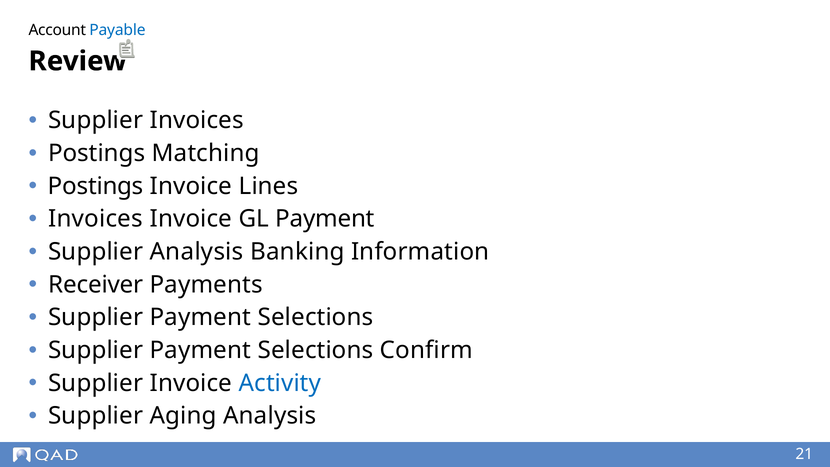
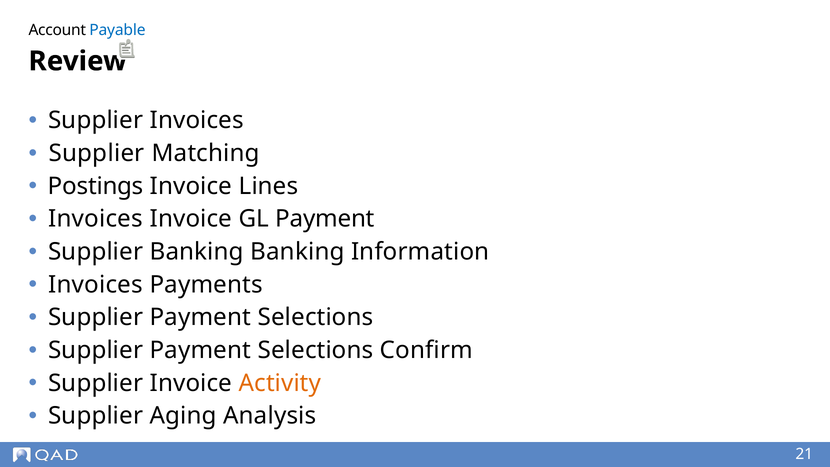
Postings: Postings -> Supplier (96, 153)
Supplier Analysis: Analysis -> Banking (197, 252)
Receiver: Receiver -> Invoices (96, 285)
Activity colour: blue -> orange (280, 383)
